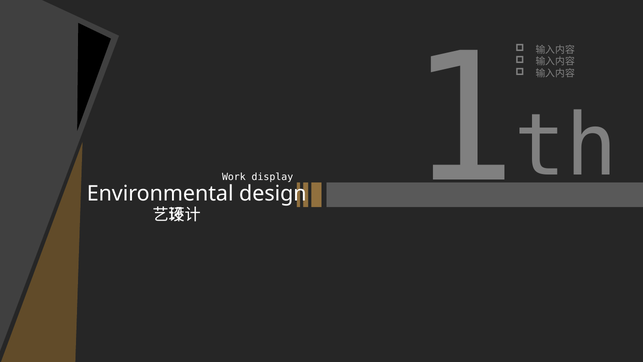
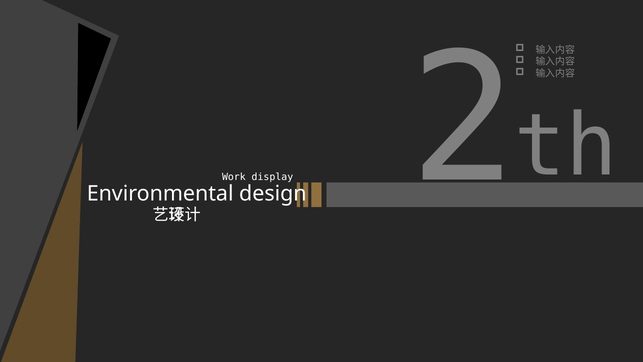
1: 1 -> 2 (463, 121)
